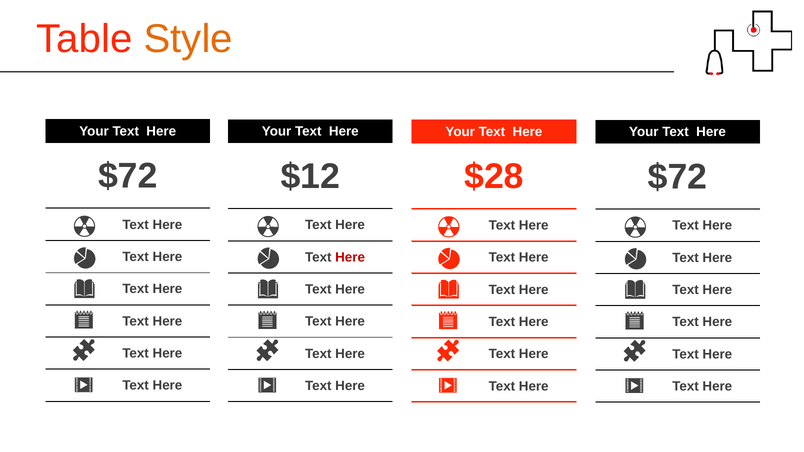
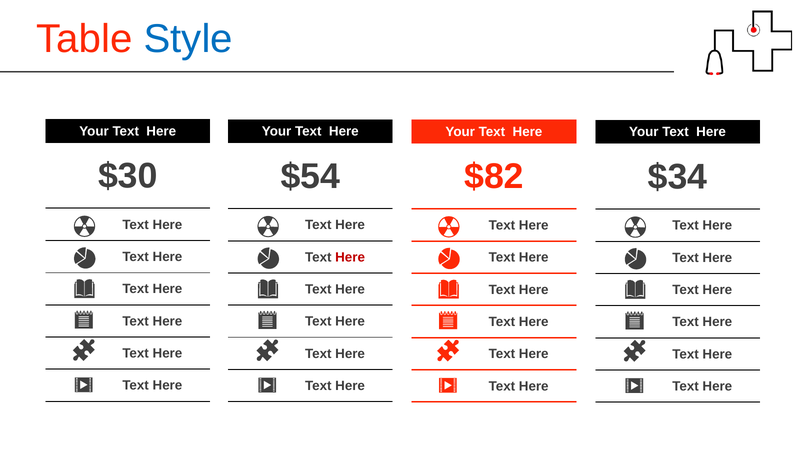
Style colour: orange -> blue (188, 39)
$72: $72 -> $30 (128, 176)
$12: $12 -> $54 (310, 176)
$28: $28 -> $82 (494, 177)
$72: $72 -> $34 (678, 177)
